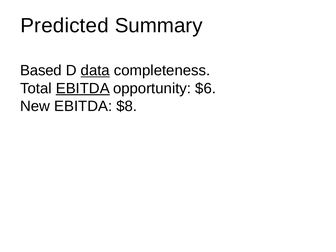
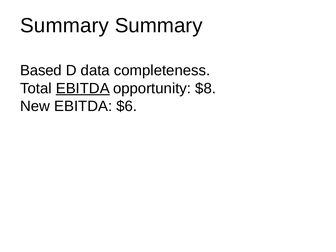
Predicted: Predicted -> Summary (65, 26)
data underline: present -> none (95, 70)
$6: $6 -> $8 (206, 88)
$8: $8 -> $6 (127, 106)
